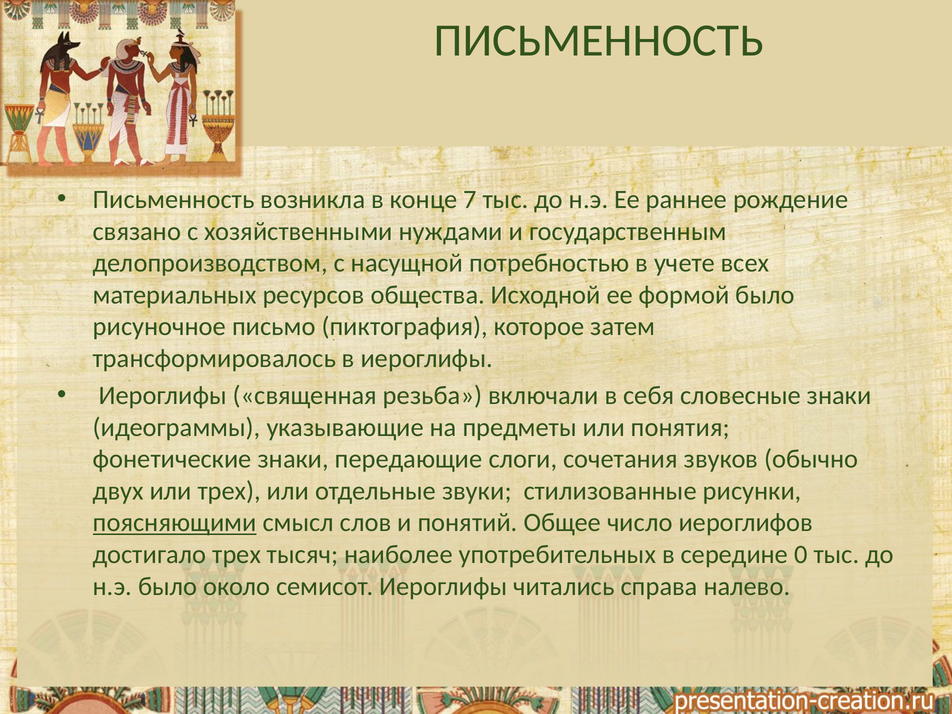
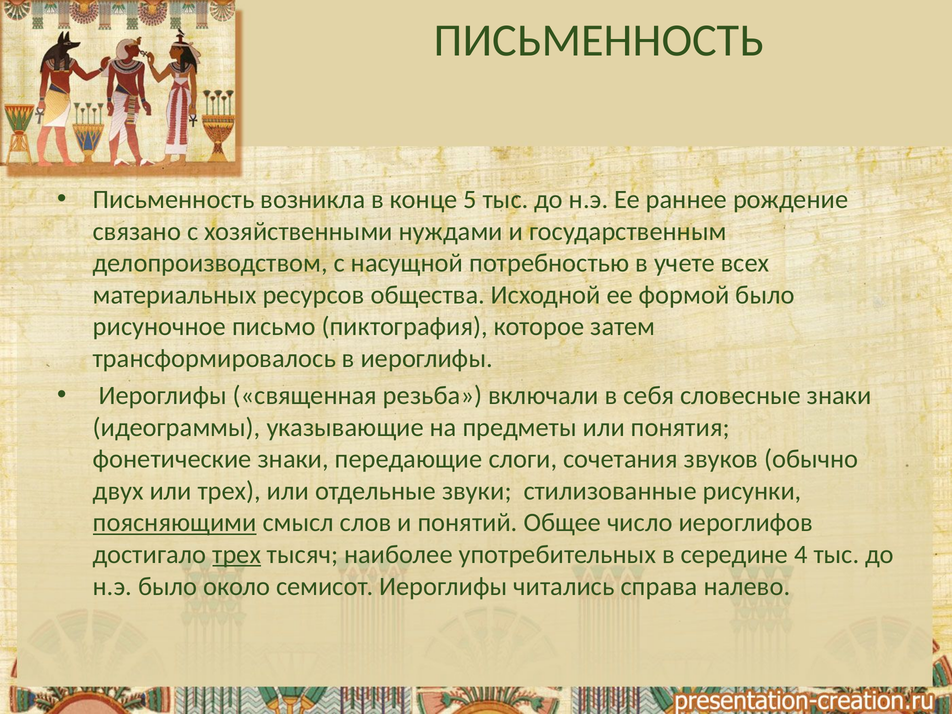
7: 7 -> 5 (470, 200)
трех underline: none -> present (237, 554)
0: 0 -> 4 (801, 554)
